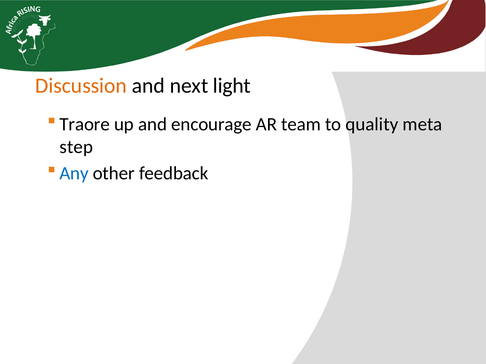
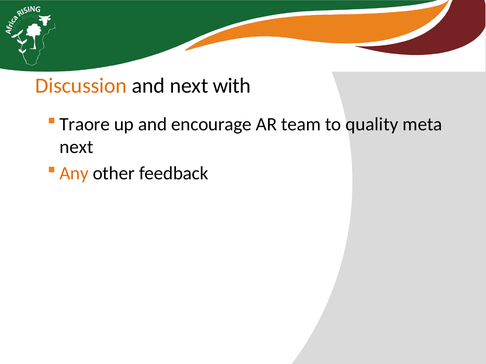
light: light -> with (232, 86)
step: step -> next (76, 147)
Any colour: blue -> orange (74, 174)
